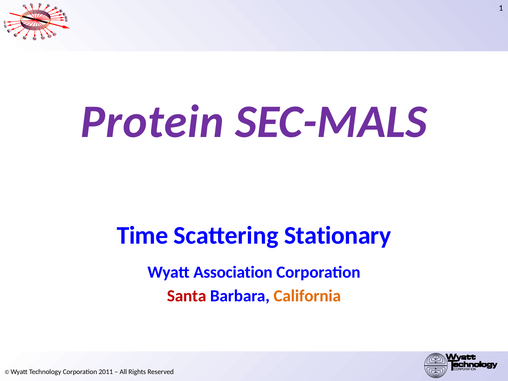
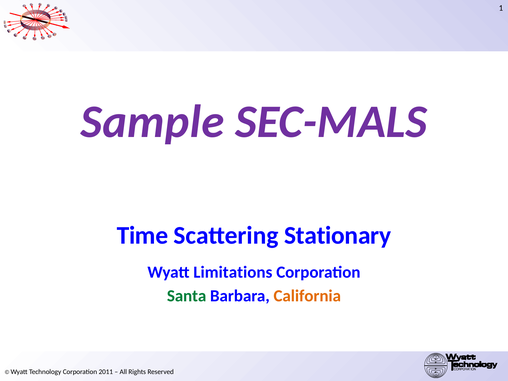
Protein: Protein -> Sample (152, 122)
Association: Association -> Limitations (233, 272)
Santa colour: red -> green (187, 296)
